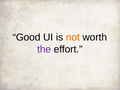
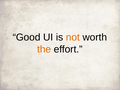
the colour: purple -> orange (44, 49)
